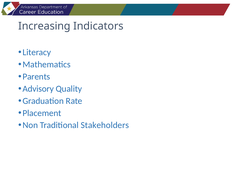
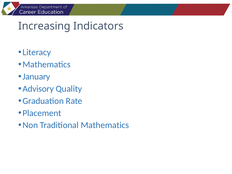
Parents: Parents -> January (36, 77)
Traditional Stakeholders: Stakeholders -> Mathematics (105, 125)
